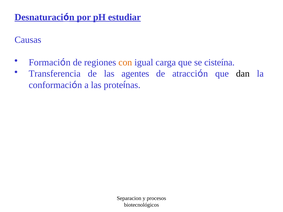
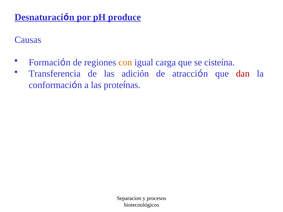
estudiar: estudiar -> produce (124, 17)
agentes: agentes -> adición (135, 74)
dan colour: black -> red (243, 74)
